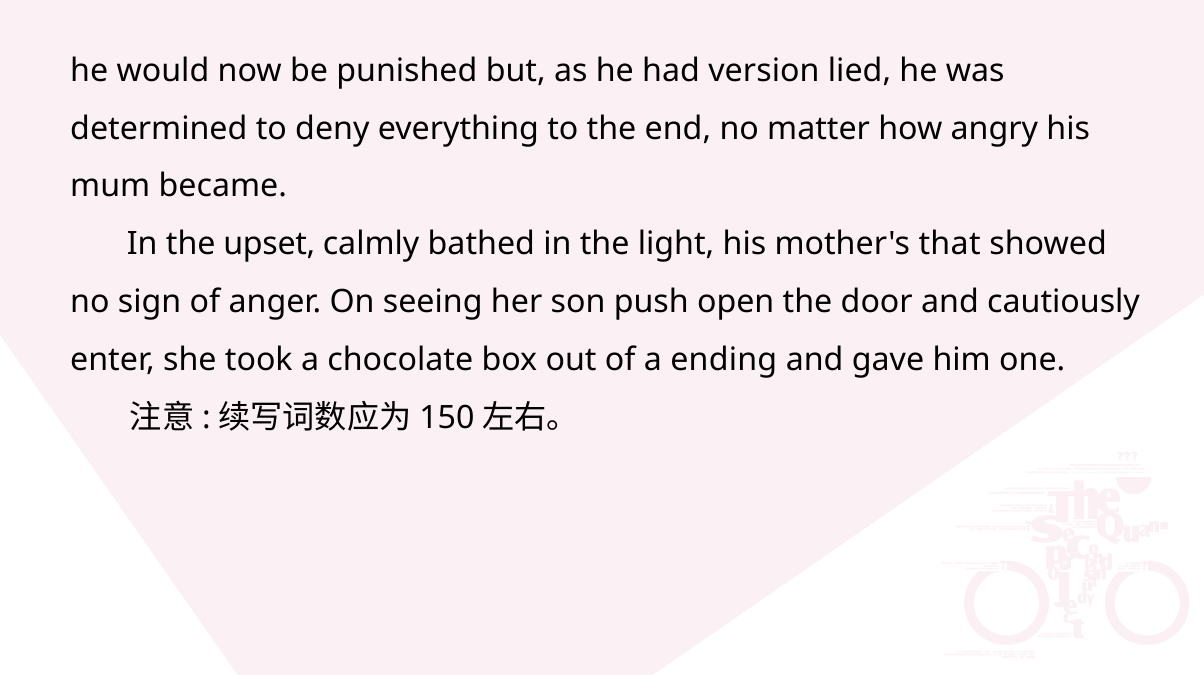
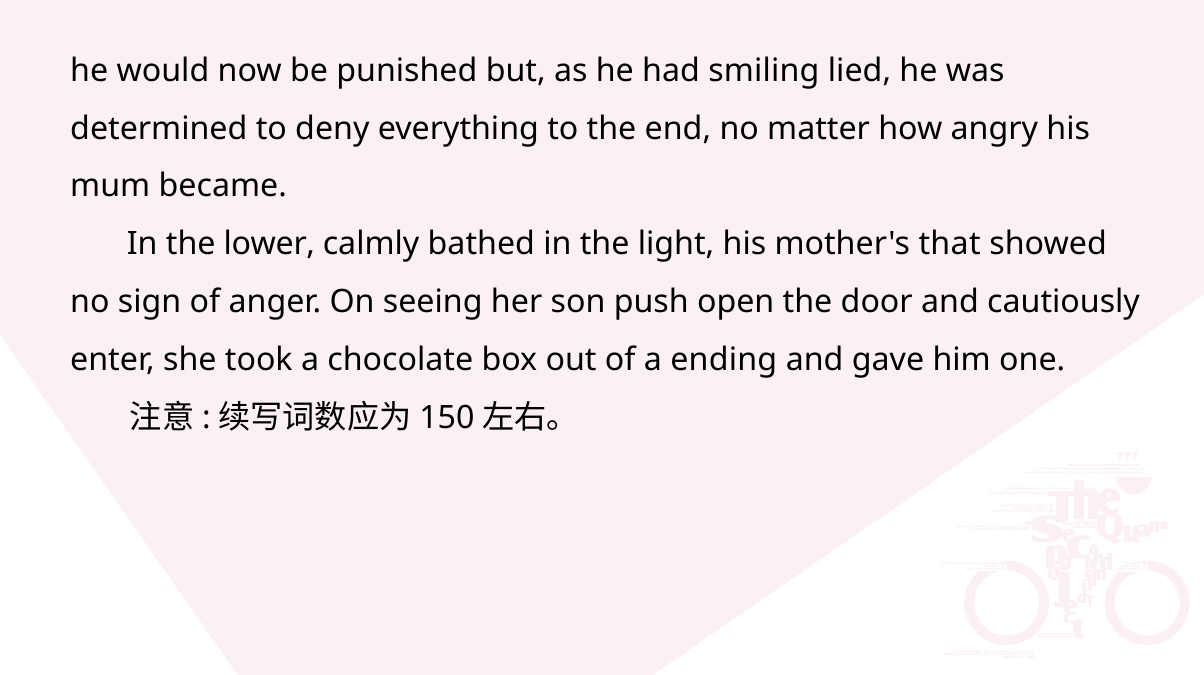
version: version -> smiling (764, 71)
upset: upset -> lower (269, 244)
